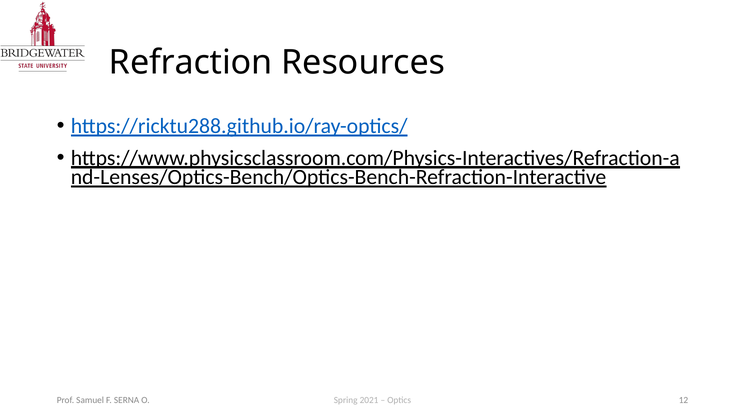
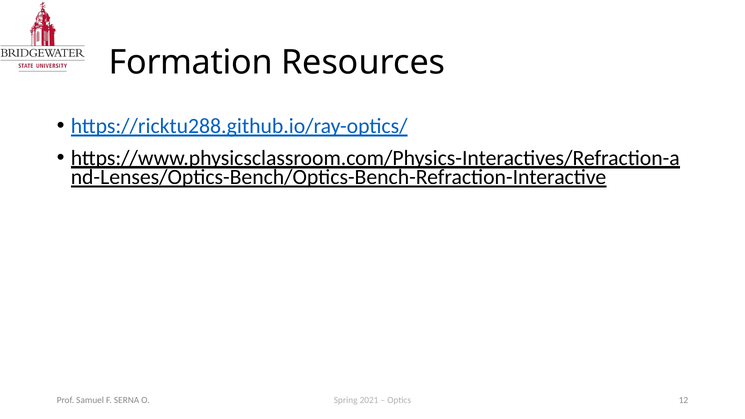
Refraction: Refraction -> Formation (191, 63)
